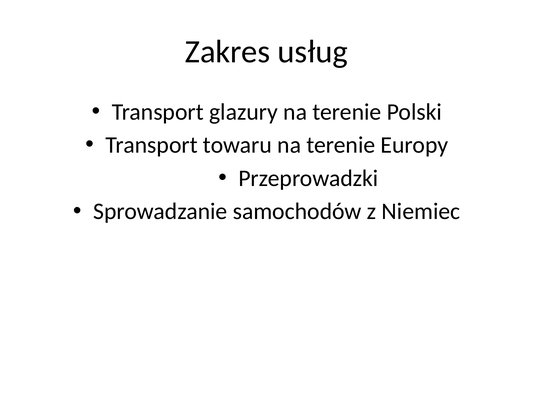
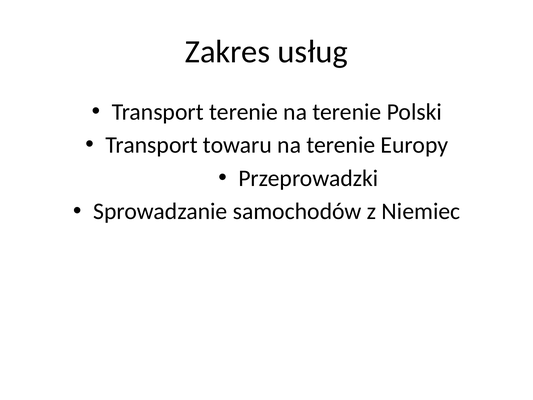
Transport glazury: glazury -> terenie (244, 112)
